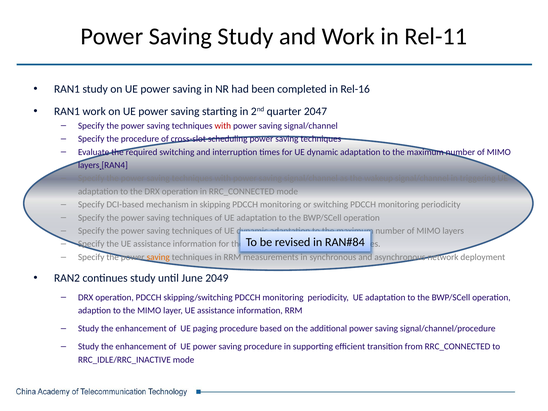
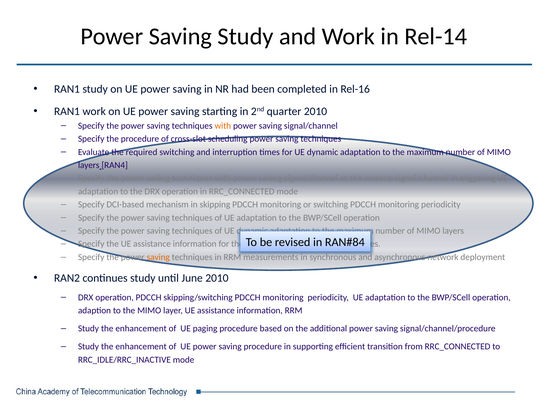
Rel-11: Rel-11 -> Rel-14 (436, 36)
quarter 2047: 2047 -> 2010 (316, 111)
with colour: red -> orange (223, 126)
June 2049: 2049 -> 2010 (217, 278)
